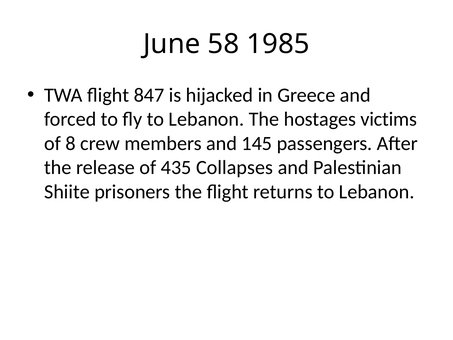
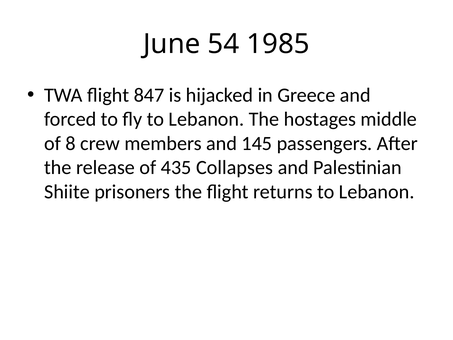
58: 58 -> 54 (223, 44)
victims: victims -> middle (389, 119)
